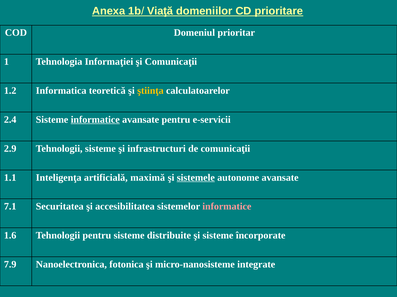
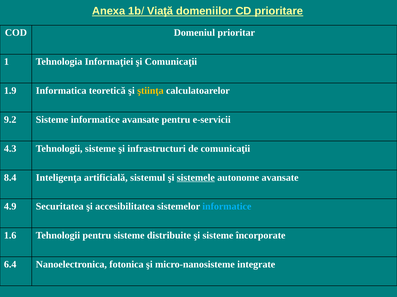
1.2: 1.2 -> 1.9 (10, 91)
2.4: 2.4 -> 9.2 (10, 120)
informatice underline: present -> none (95, 120)
2.9: 2.9 -> 4.3 (10, 149)
1.1: 1.1 -> 8.4 (10, 178)
maximă: maximă -> sistemul (148, 178)
7.1: 7.1 -> 4.9 (10, 207)
informatice colour: pink -> light blue (227, 207)
7.9: 7.9 -> 6.4 (10, 265)
